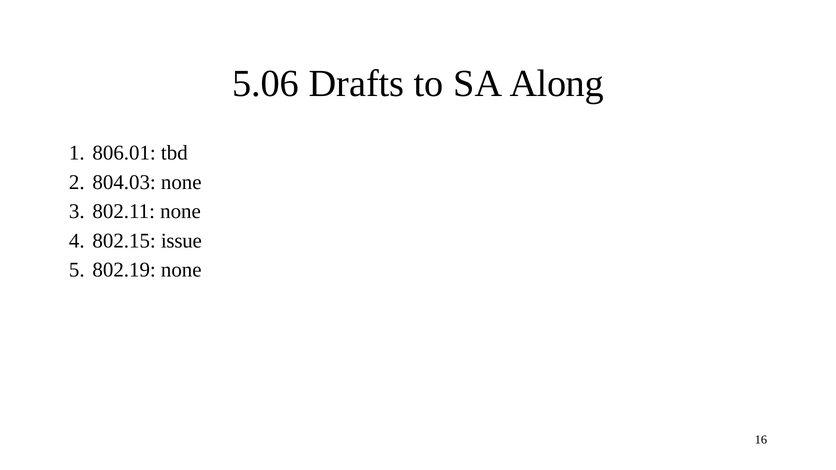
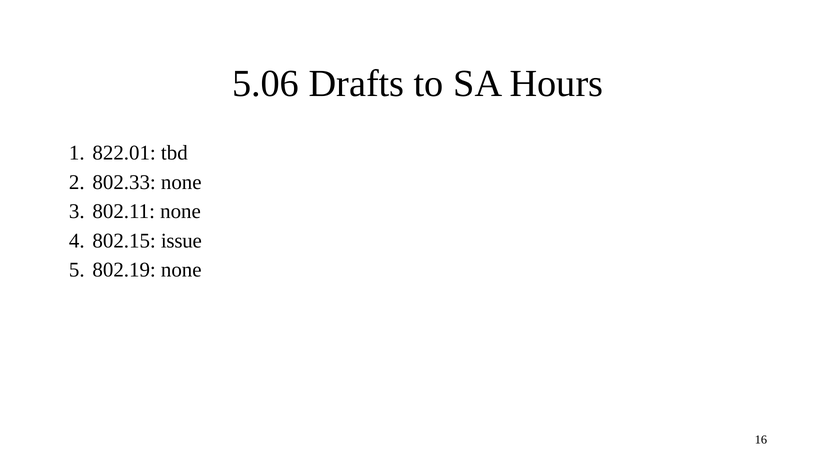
Along: Along -> Hours (556, 84)
806.01: 806.01 -> 822.01 (124, 153)
804.03: 804.03 -> 802.33 (124, 182)
